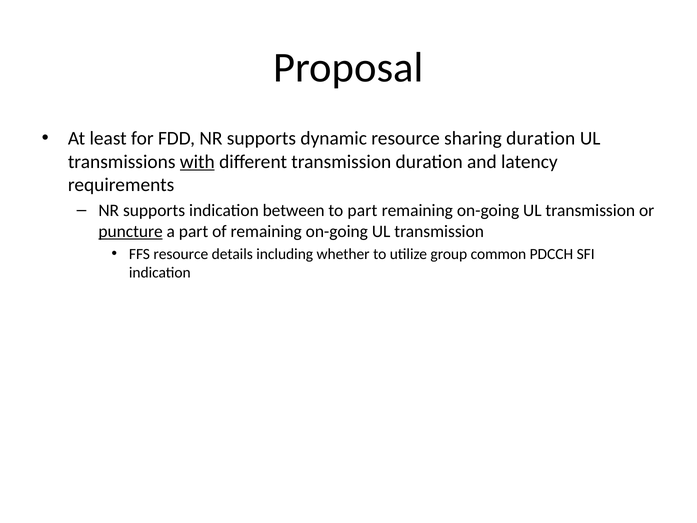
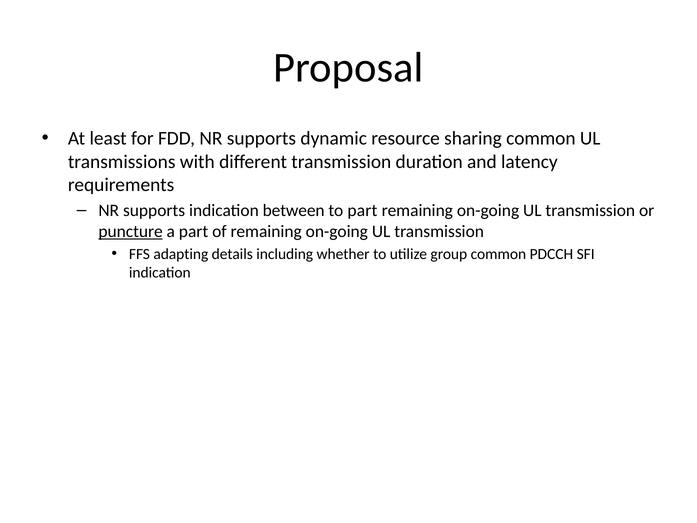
sharing duration: duration -> common (541, 138)
with underline: present -> none (197, 162)
FFS resource: resource -> adapting (181, 254)
